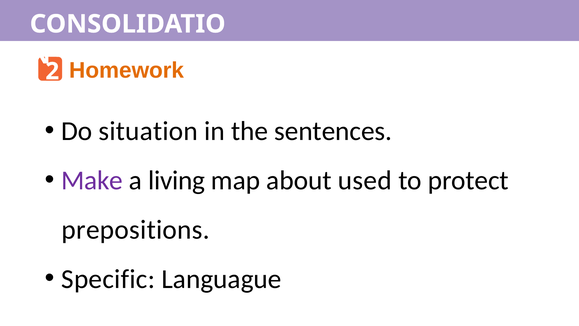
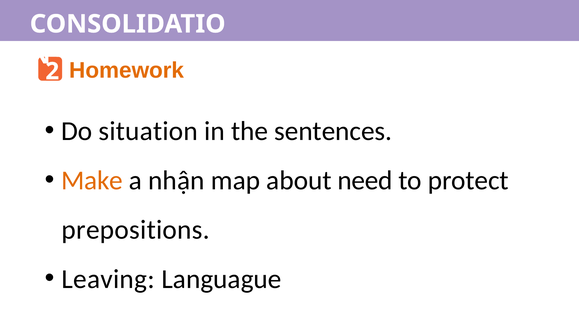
Make colour: purple -> orange (92, 180)
living: living -> nhận (176, 180)
used: used -> need (365, 180)
Specific: Specific -> Leaving (108, 279)
